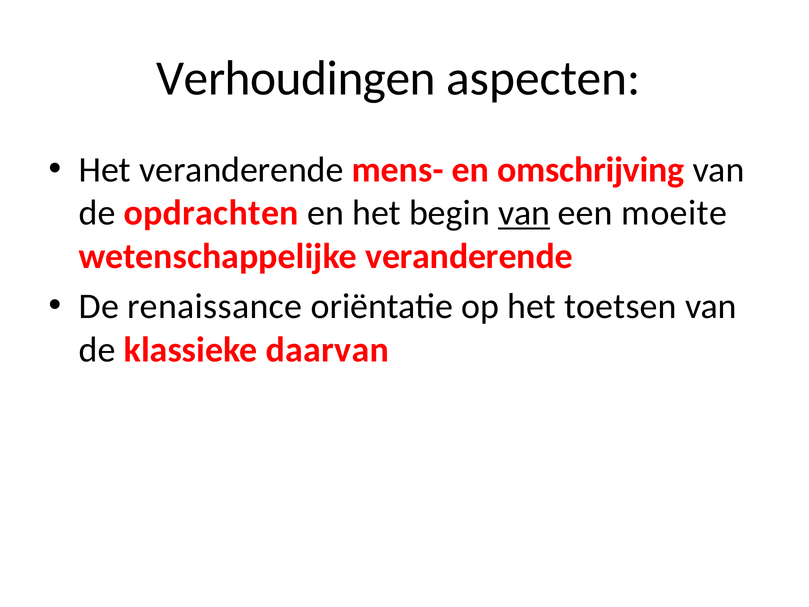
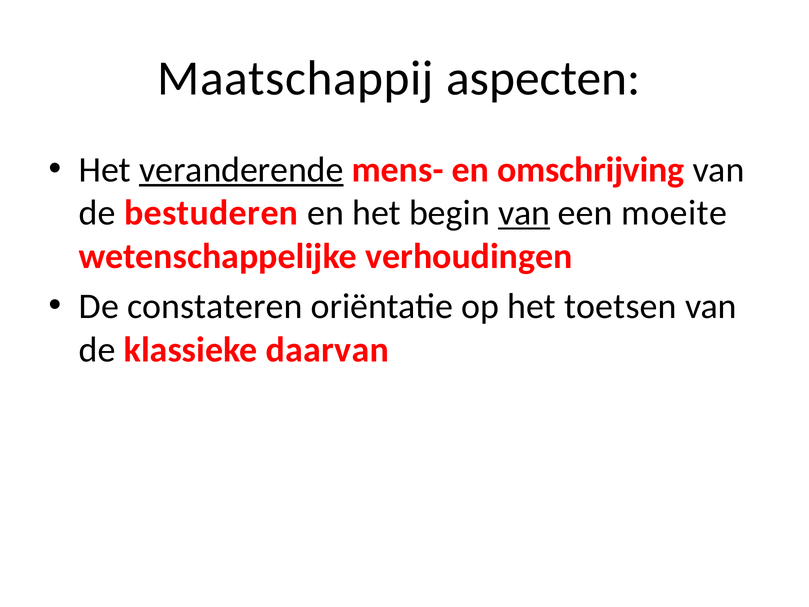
Verhoudingen: Verhoudingen -> Maatschappij (296, 78)
veranderende underline: none -> present (241, 170)
opdrachten: opdrachten -> bestuderen (211, 213)
wetenschappelijke veranderende: veranderende -> verhoudingen (469, 256)
renaissance: renaissance -> constateren (215, 306)
